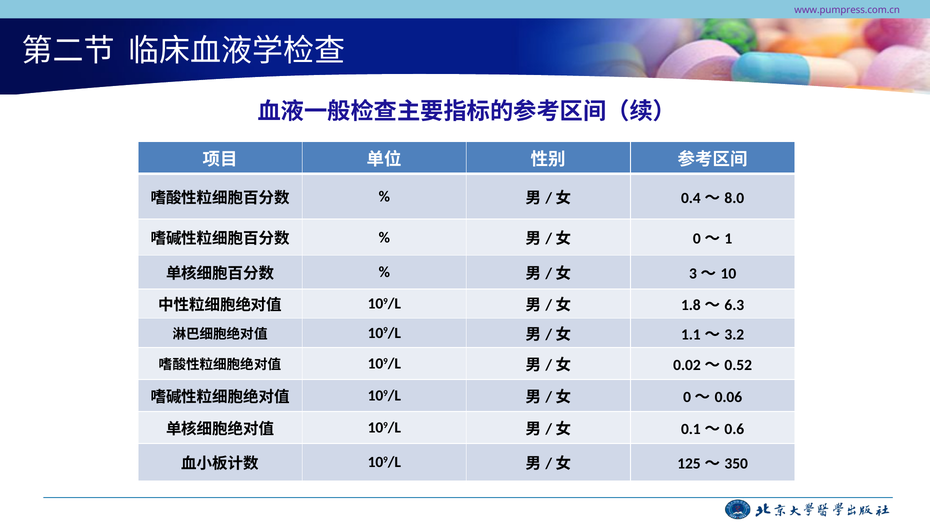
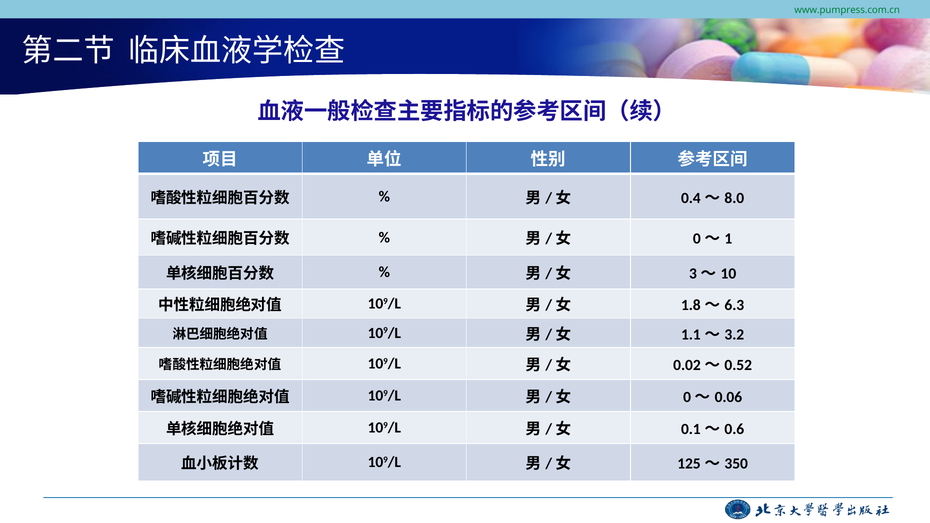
www.pumpress.com.cn colour: purple -> green (847, 10)
